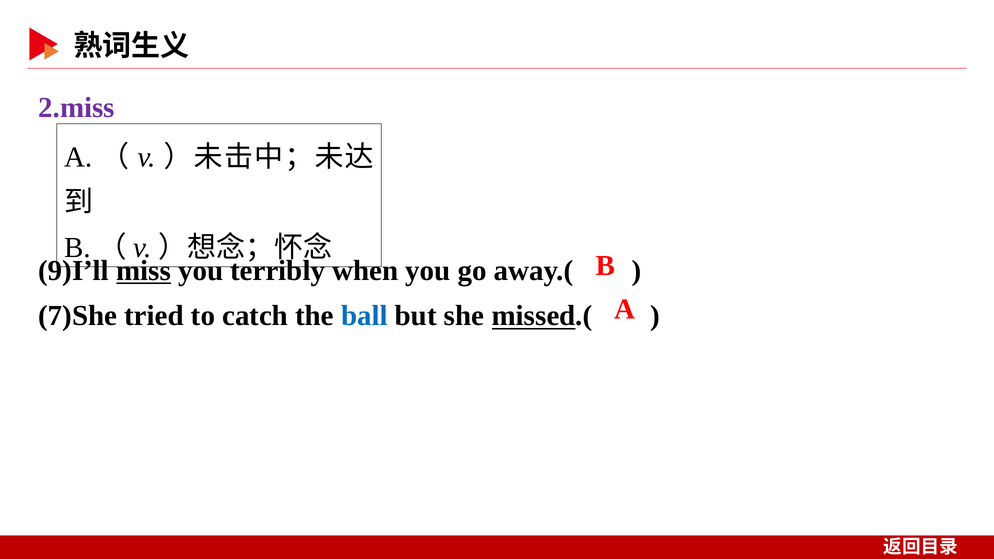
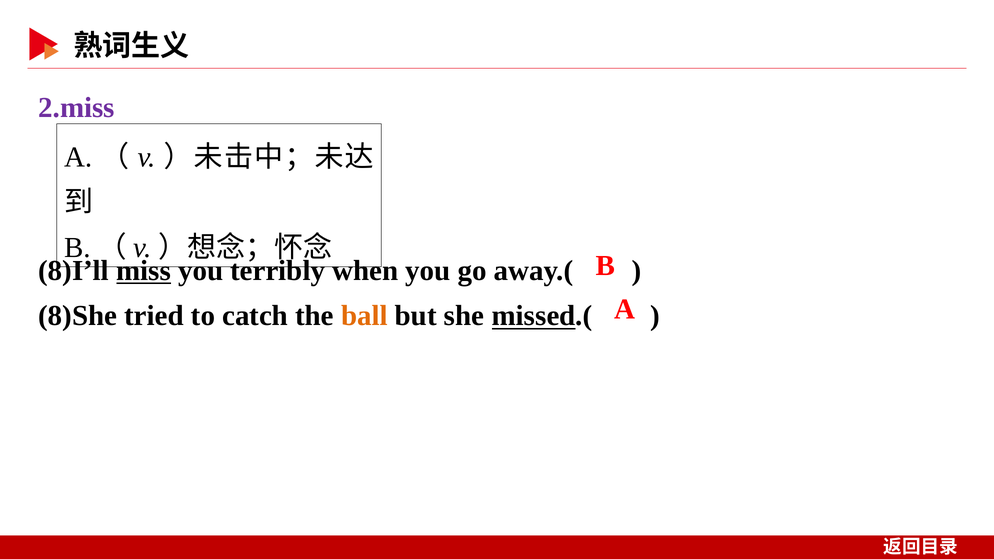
9)I’ll: 9)I’ll -> 8)I’ll (74, 271)
7)She: 7)She -> 8)She (78, 316)
ball colour: blue -> orange (364, 316)
